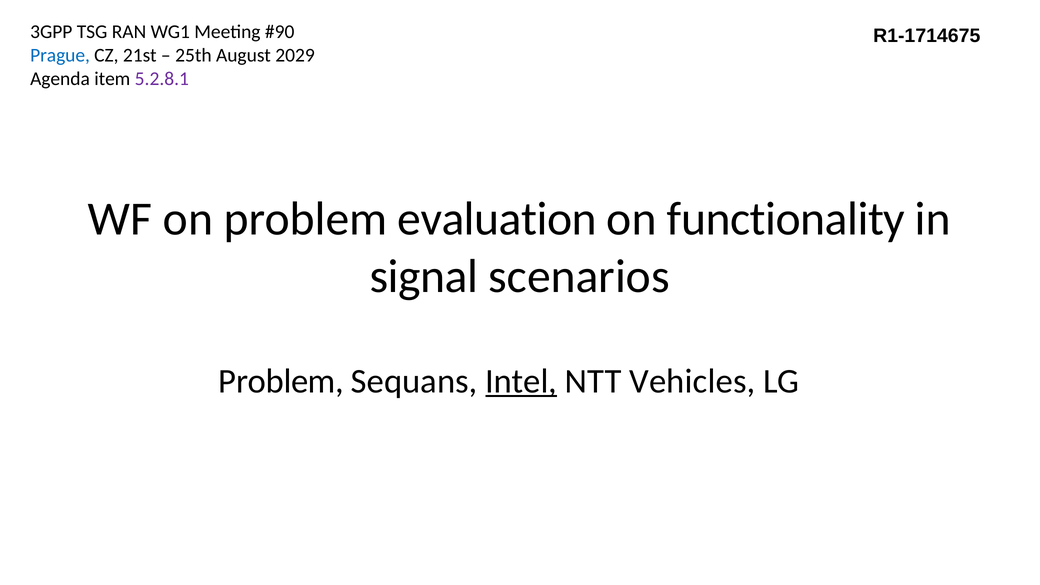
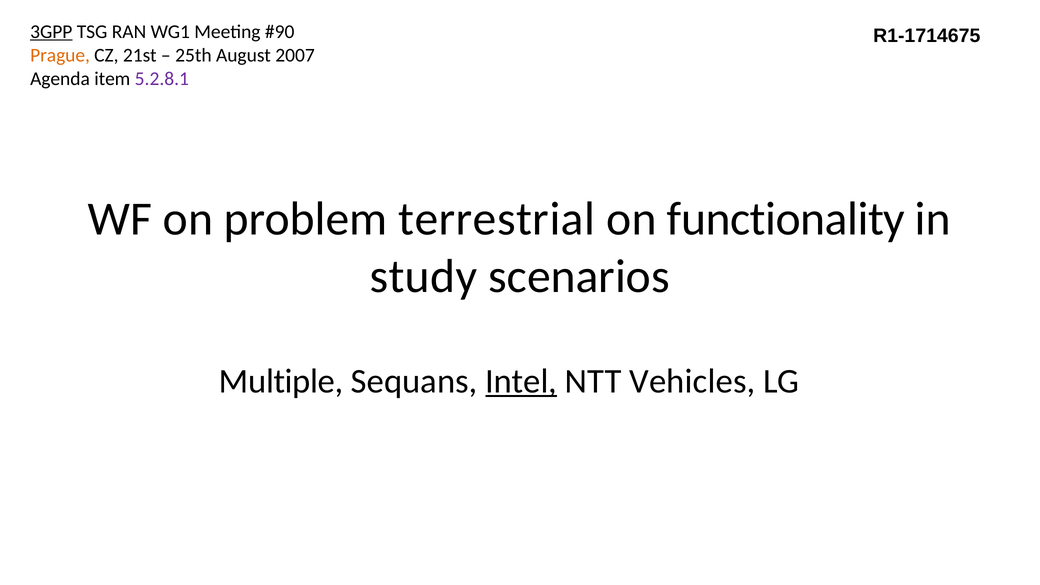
3GPP underline: none -> present (51, 32)
Prague colour: blue -> orange (60, 55)
2029: 2029 -> 2007 (295, 55)
evaluation: evaluation -> terrestrial (497, 219)
signal: signal -> study (423, 276)
Problem: Problem -> Multiple (281, 381)
